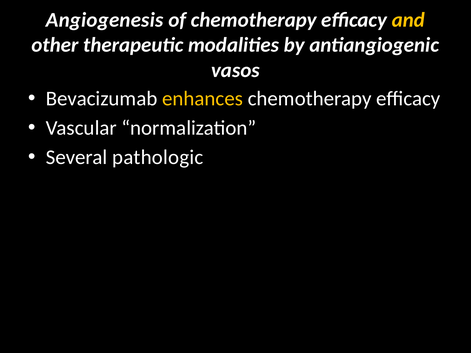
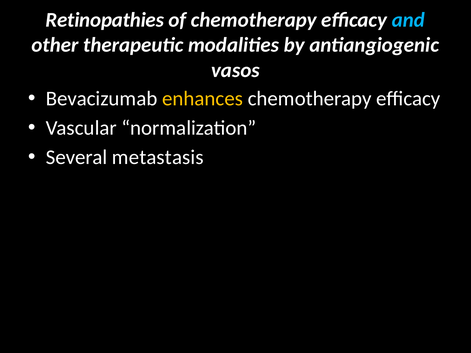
Angiogenesis: Angiogenesis -> Retinopathies (105, 20)
and colour: yellow -> light blue (408, 20)
pathologic: pathologic -> metastasis (158, 157)
